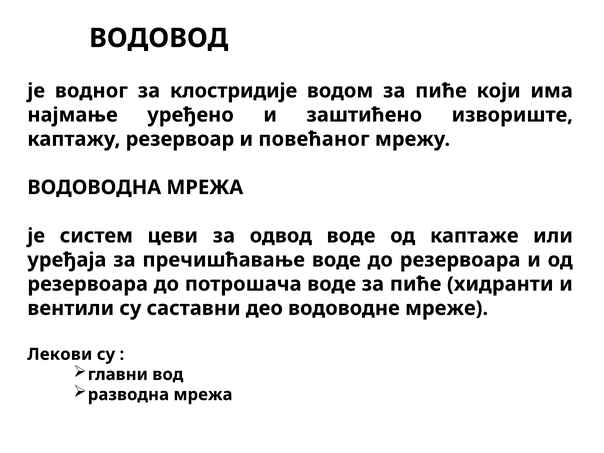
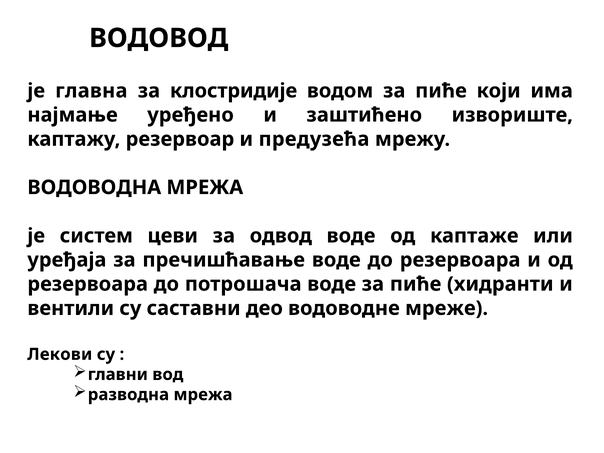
водног: водног -> главна (91, 91)
повећаног: повећаног -> предузећа (314, 139)
